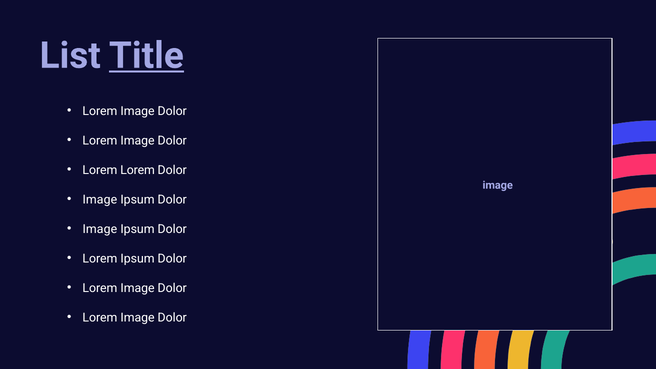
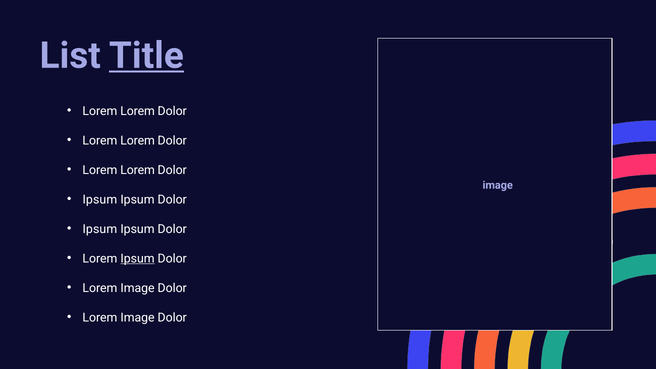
Image: Image -> Lorem (138, 111)
Image: Image -> Lorem (138, 140)
Image: Image -> Ipsum (100, 199)
Image: Image -> Ipsum (100, 229)
Ipsum underline: none -> present (138, 259)
